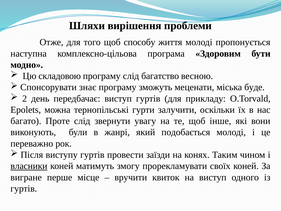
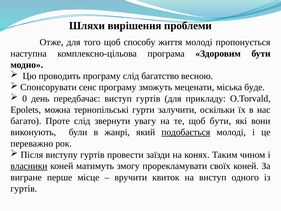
складовою: складовою -> проводить (60, 76)
знає: знає -> сенс (88, 87)
2: 2 -> 0 (25, 98)
щоб інше: інше -> бути (220, 121)
подобається underline: none -> present (186, 132)
